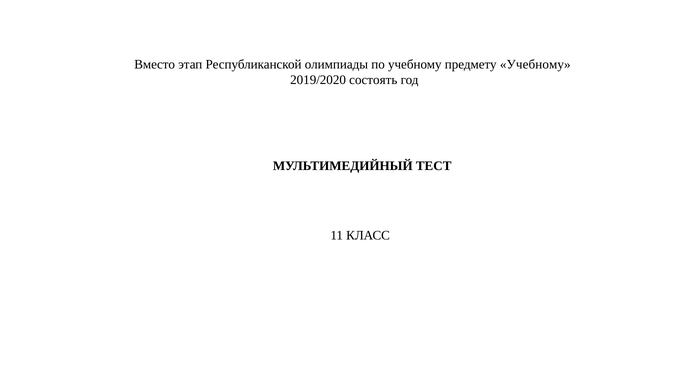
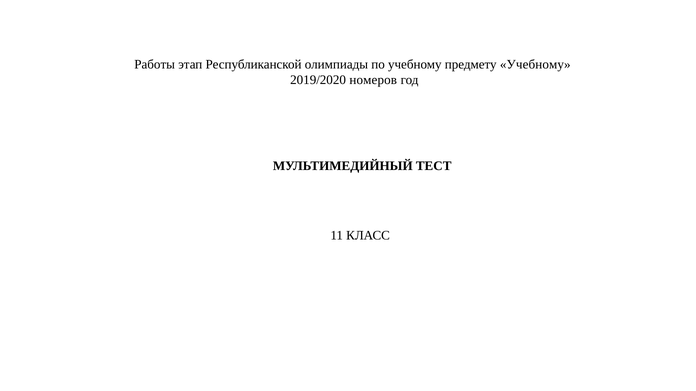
Вместо: Вместо -> Работы (155, 64)
состоять: состоять -> номеров (373, 80)
